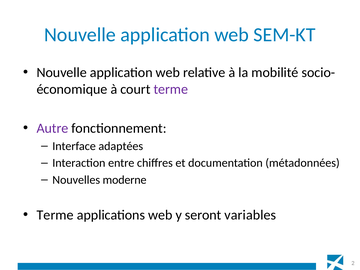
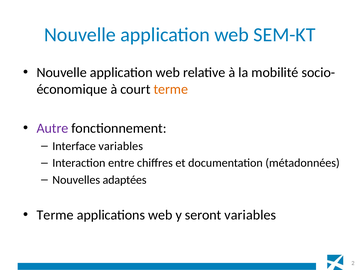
terme colour: purple -> orange (171, 89)
Interface adaptées: adaptées -> variables (121, 146)
moderne: moderne -> adaptées (125, 180)
